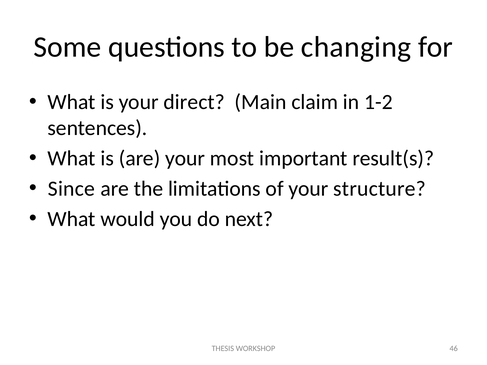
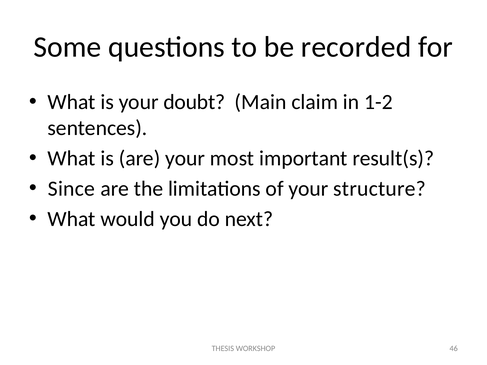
changing: changing -> recorded (356, 47)
direct: direct -> doubt (194, 102)
